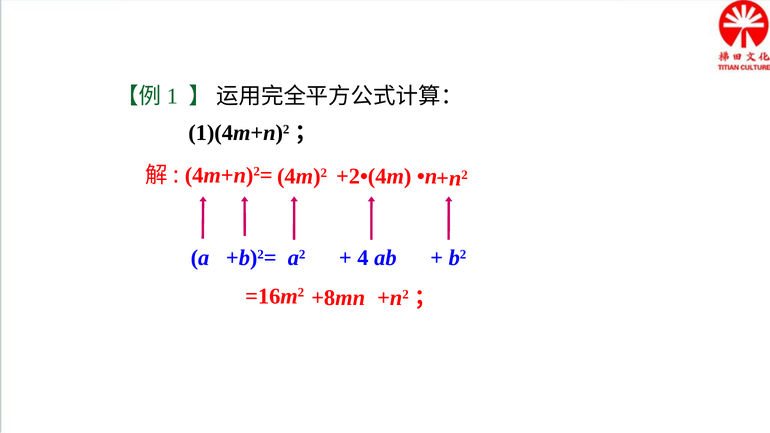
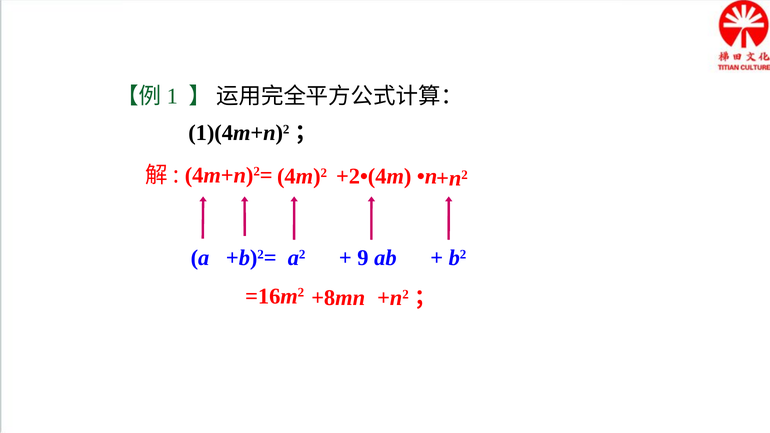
4: 4 -> 9 (363, 258)
